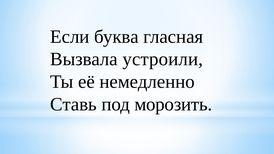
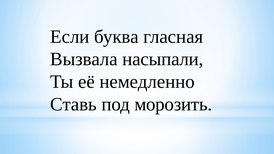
устроили: устроили -> насыпали (163, 59)
